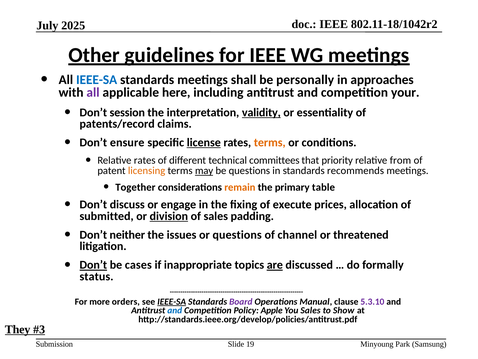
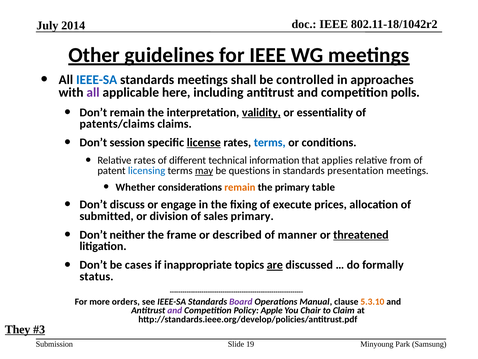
2025: 2025 -> 2014 (73, 26)
personally: personally -> controlled (305, 80)
your: your -> polls (405, 92)
Don’t session: session -> remain (127, 112)
patents/record: patents/record -> patents/claims (117, 124)
ensure: ensure -> session (127, 142)
terms colour: orange -> blue (270, 142)
committees: committees -> information (274, 160)
priority: priority -> applies (337, 160)
licensing colour: orange -> blue (147, 170)
recommends: recommends -> presentation (356, 170)
Together: Together -> Whether (135, 187)
division underline: present -> none (169, 216)
sales padding: padding -> primary (252, 216)
issues: issues -> frame (182, 235)
or questions: questions -> described (237, 235)
channel: channel -> manner (297, 235)
threatened underline: none -> present (361, 235)
Don’t underline: present -> none (93, 265)
IEEE-SA underline: present -> none (172, 301)
5.3.10 colour: purple -> orange (372, 301)
and colour: blue -> purple (175, 310)
You Sales: Sales -> Chair (311, 310)
Show: Show -> Claim (344, 310)
